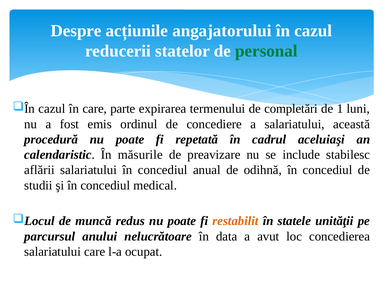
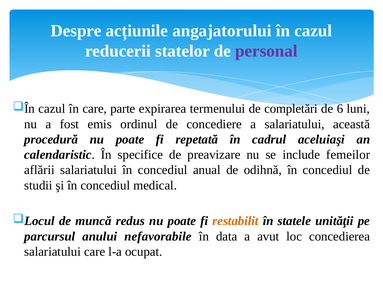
personal colour: green -> purple (266, 51)
1: 1 -> 6 (340, 109)
măsurile: măsurile -> specifice (140, 155)
stabilesc: stabilesc -> femeilor (348, 155)
nelucrătoare: nelucrătoare -> nefavorabile (158, 237)
